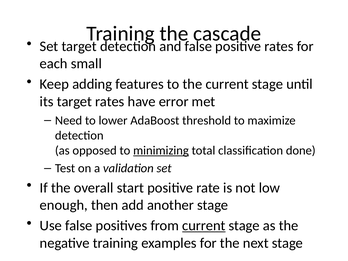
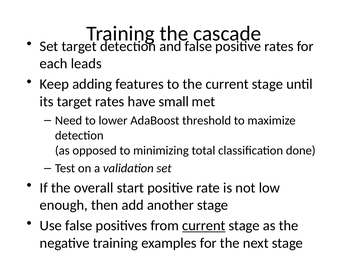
small: small -> leads (86, 64)
error: error -> small (174, 102)
minimizing underline: present -> none (161, 151)
